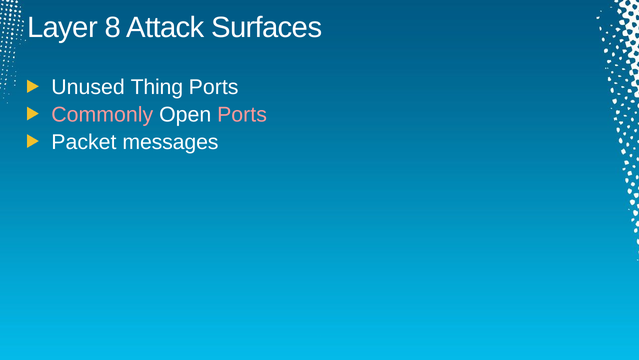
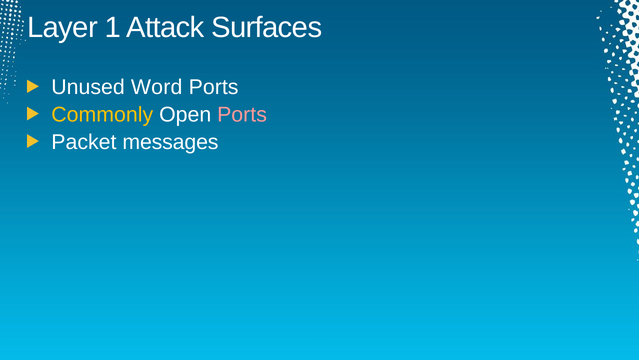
8: 8 -> 1 (113, 28)
Thing: Thing -> Word (157, 87)
Commonly colour: pink -> yellow (102, 115)
